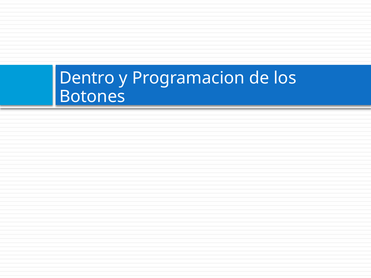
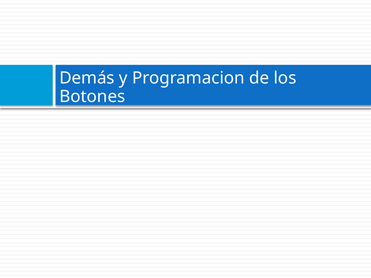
Dentro: Dentro -> Demás (87, 78)
